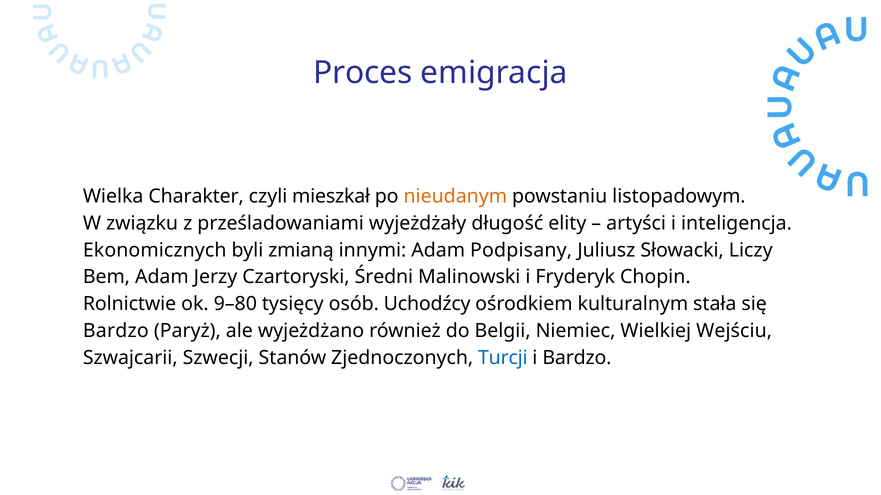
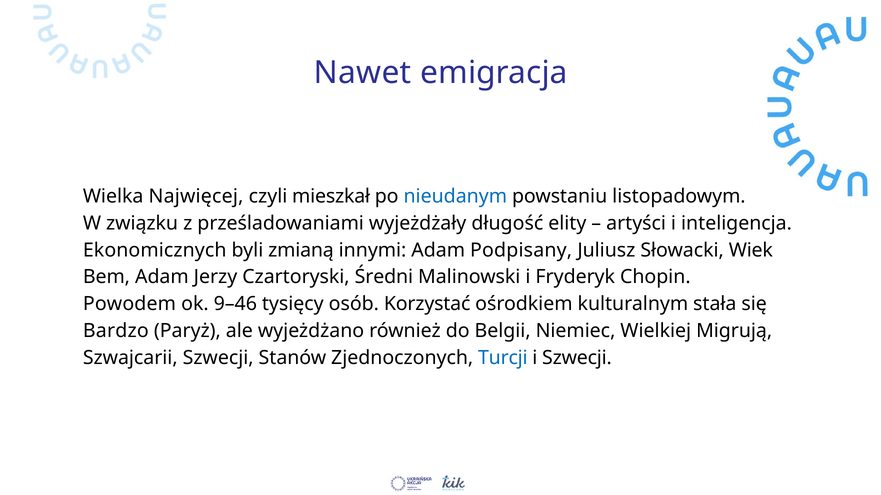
Proces: Proces -> Nawet (363, 73)
Charakter: Charakter -> Najwięcej (196, 196)
nieudanym colour: orange -> blue (455, 196)
Liczy: Liczy -> Wiek (751, 250)
Rolnictwie: Rolnictwie -> Powodem (129, 304)
9–80: 9–80 -> 9–46 (235, 304)
Uchodźcy: Uchodźcy -> Korzystać (427, 304)
Wejściu: Wejściu -> Migrują (734, 331)
i Bardzo: Bardzo -> Szwecji (577, 358)
